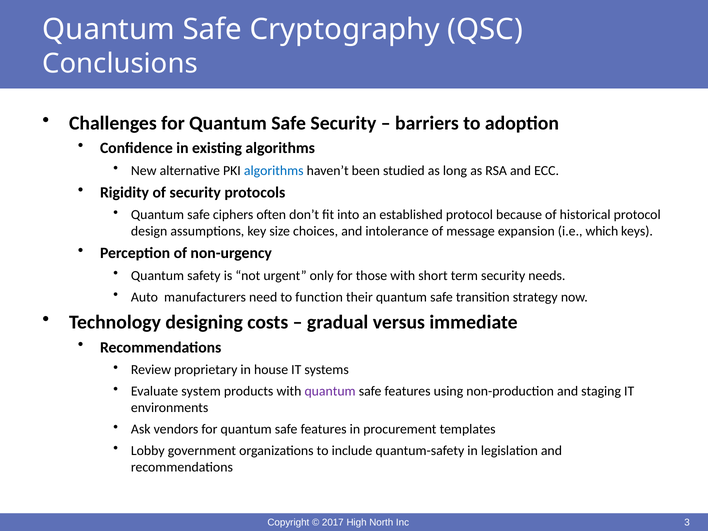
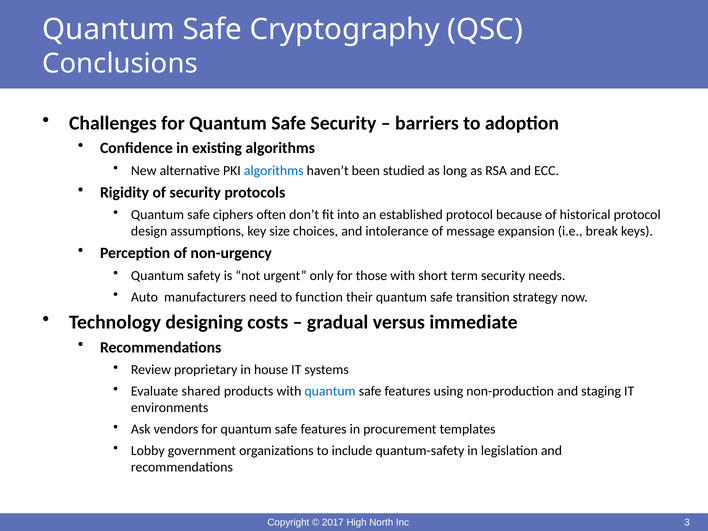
which: which -> break (602, 231)
system: system -> shared (201, 391)
quantum colour: purple -> blue (330, 391)
